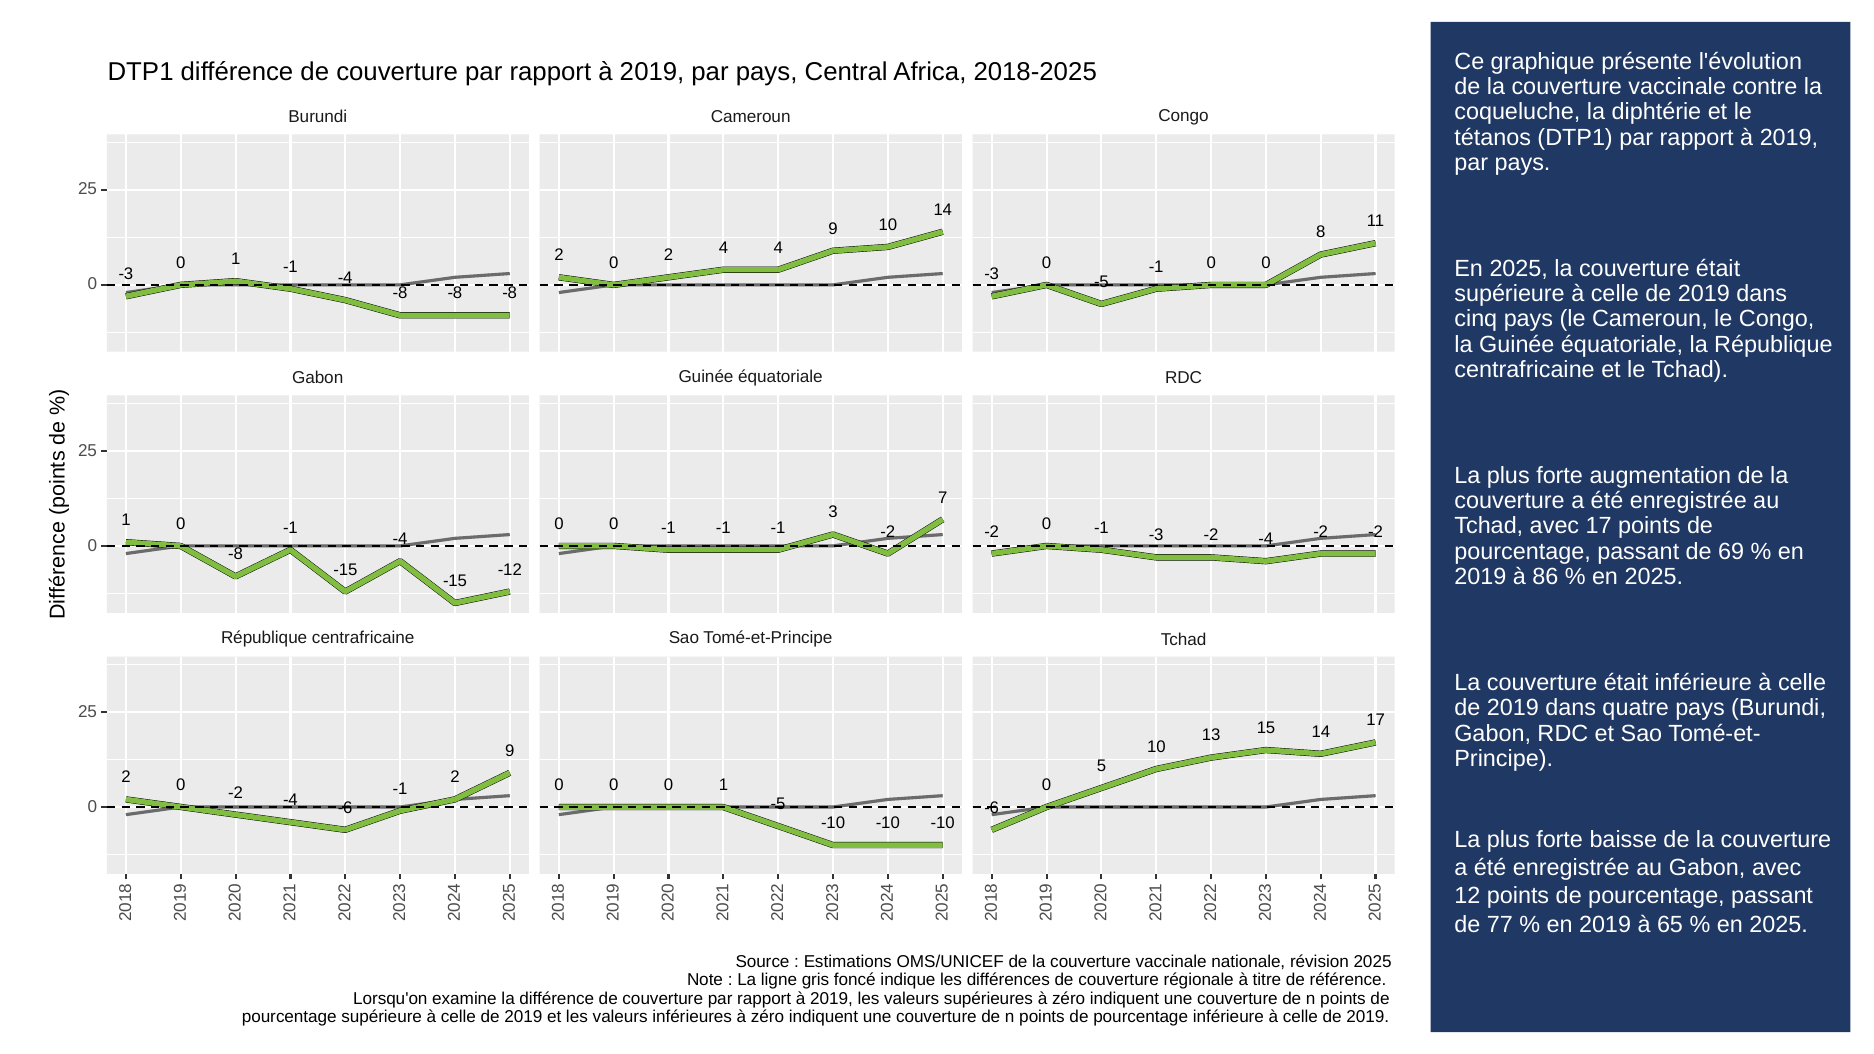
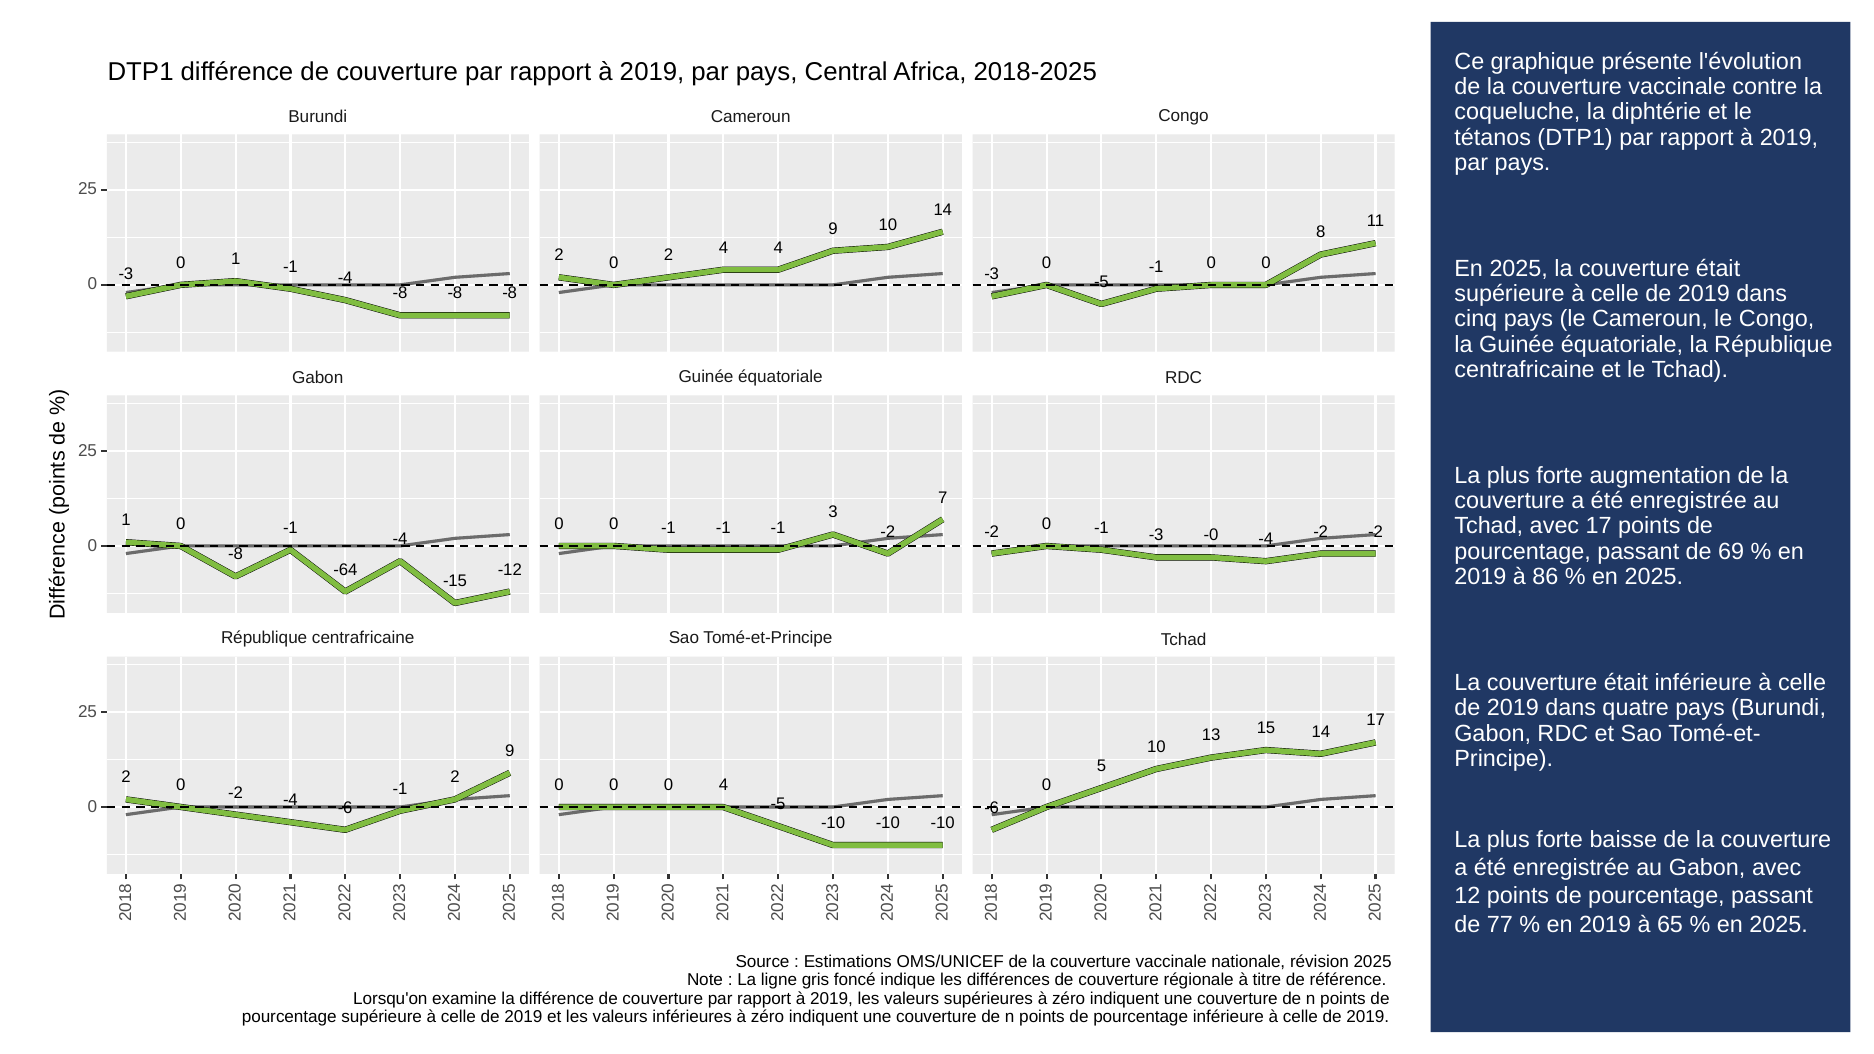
-3 -2: -2 -> -0 (1211, 535)
-15: -15 -> -64 (345, 570)
0 0 1: 1 -> 4 (723, 785)
